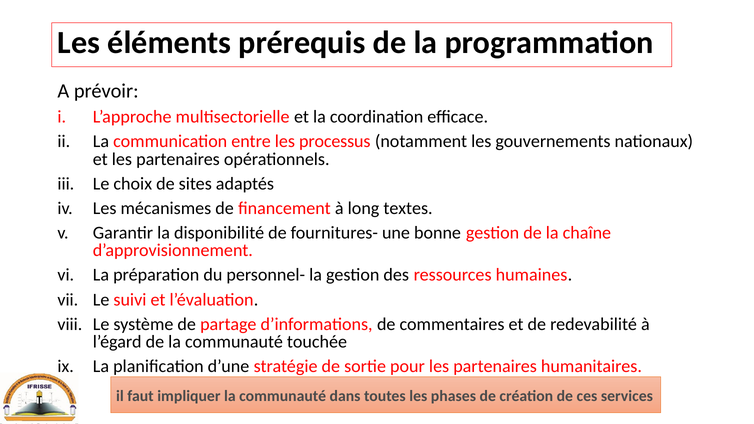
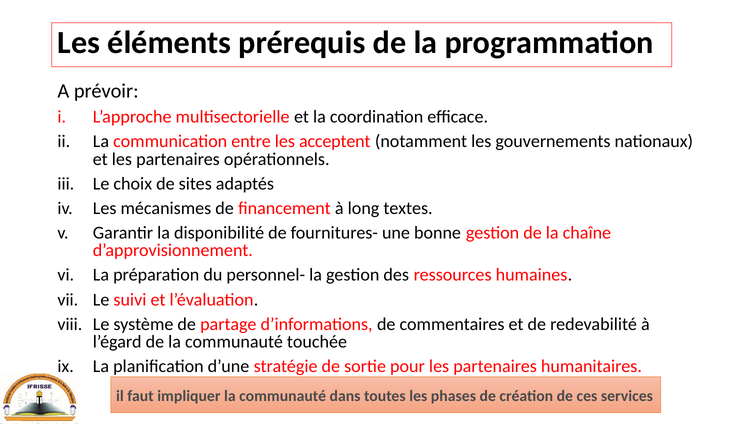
processus: processus -> acceptent (335, 142)
